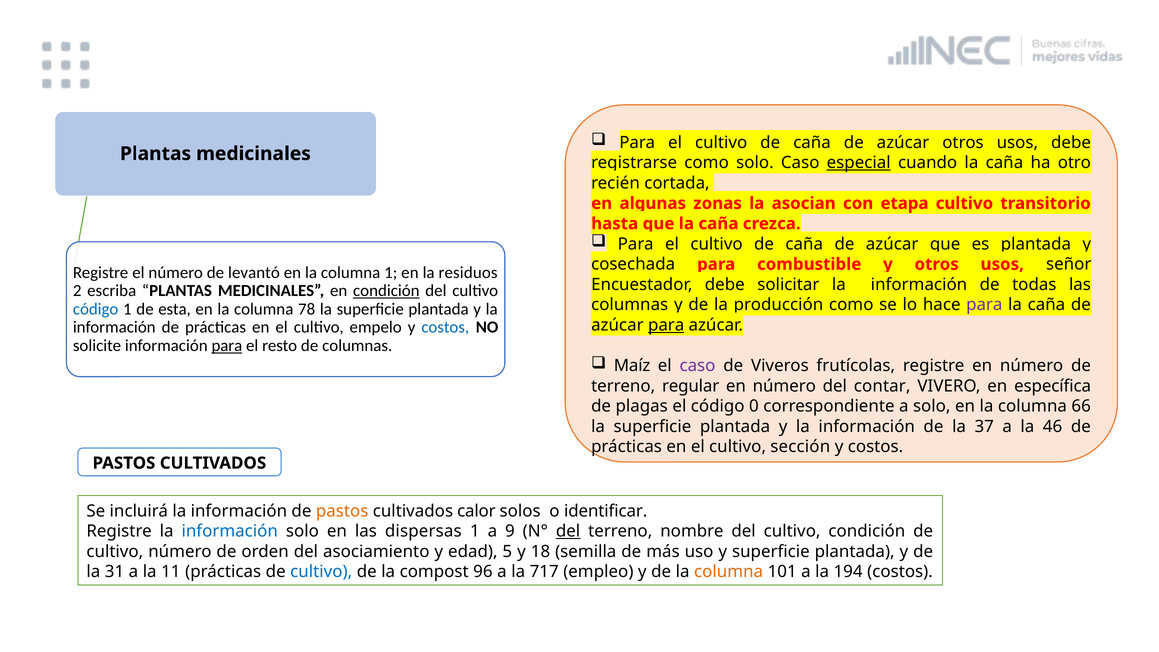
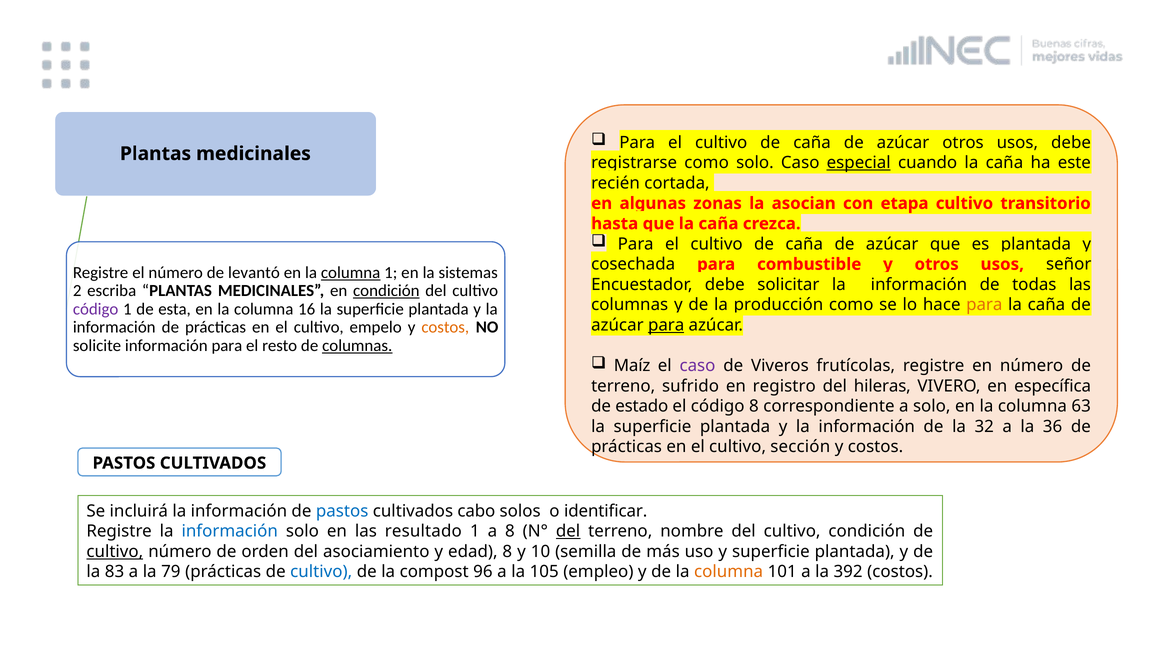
otro: otro -> este (1074, 163)
columna underline: none -> present (351, 272)
residuos: residuos -> sistemas (468, 272)
para colour: purple -> orange (984, 305)
código colour: blue -> purple (96, 309)
78: 78 -> 16 (307, 309)
costos colour: blue -> orange (445, 327)
para underline: present -> none (227, 346)
columnas underline: none -> present (357, 346)
regular: regular -> sufrido (691, 386)
número: número -> registro (784, 386)
contar: contar -> hileras (882, 386)
plagas: plagas -> estado (642, 406)
código 0: 0 -> 8 (754, 406)
66: 66 -> 63 (1081, 406)
37: 37 -> 32 (984, 427)
46: 46 -> 36 (1053, 427)
pastos colour: orange -> blue (342, 511)
calor: calor -> cabo (476, 511)
dispersas: dispersas -> resultado (423, 531)
a 9: 9 -> 8 (510, 531)
cultivo underline: none -> present (115, 552)
edad 5: 5 -> 8 (507, 552)
18: 18 -> 10 (541, 552)
31: 31 -> 83 (115, 572)
11: 11 -> 79 (171, 572)
717: 717 -> 105 (544, 572)
194: 194 -> 392 (848, 572)
